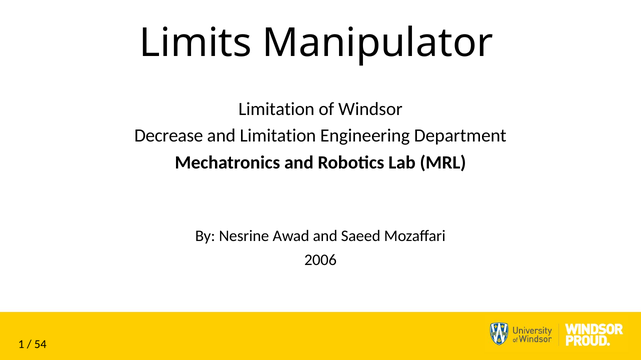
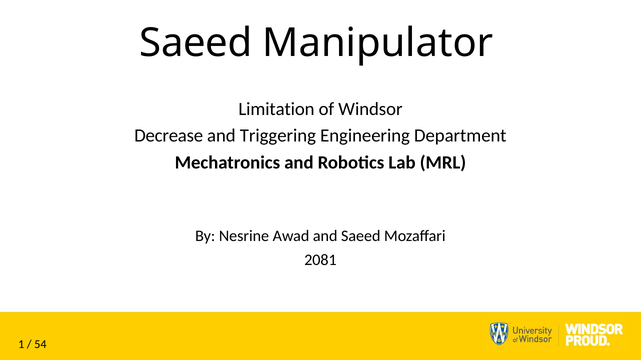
Limits: Limits -> Saeed (196, 43)
and Limitation: Limitation -> Triggering (278, 136)
2006: 2006 -> 2081 (320, 260)
